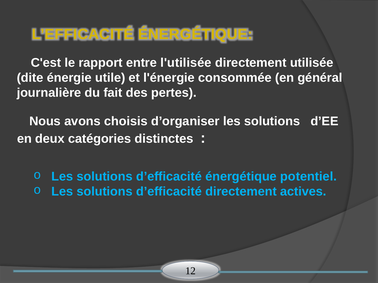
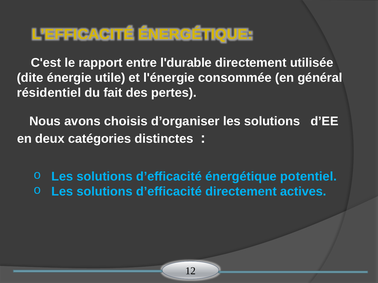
l'utilisée: l'utilisée -> l'durable (186, 63)
journalière: journalière -> résidentiel (49, 93)
